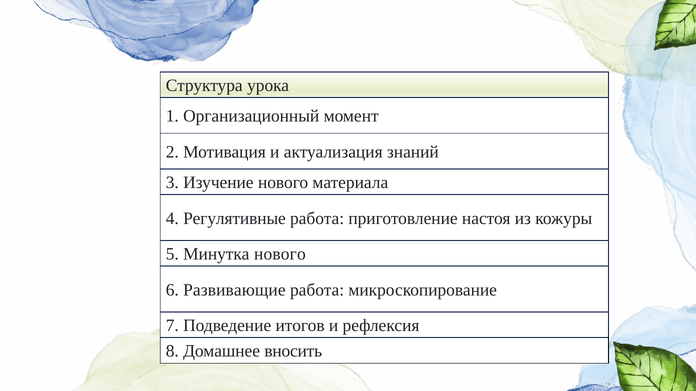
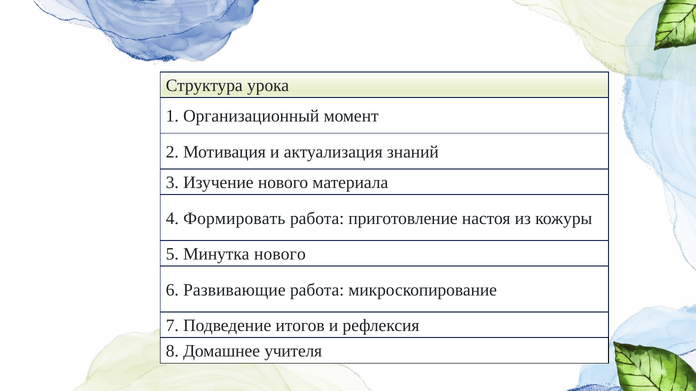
Регулятивные: Регулятивные -> Формировать (234, 219)
вносить: вносить -> учителя (293, 352)
